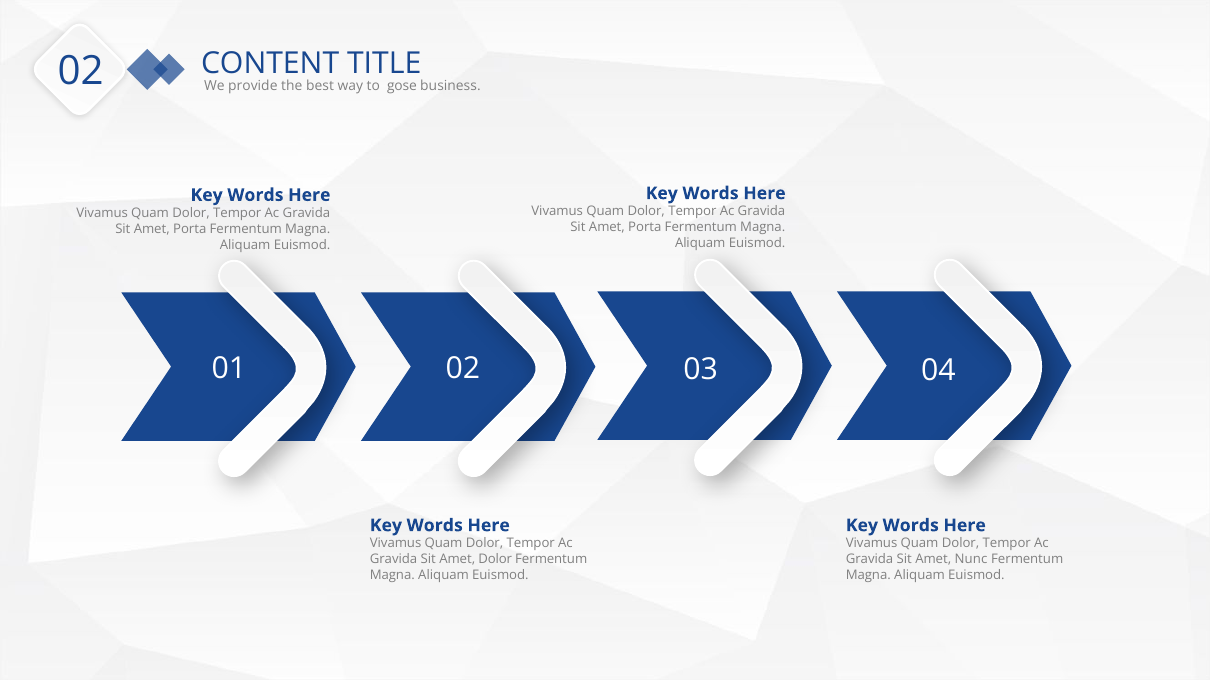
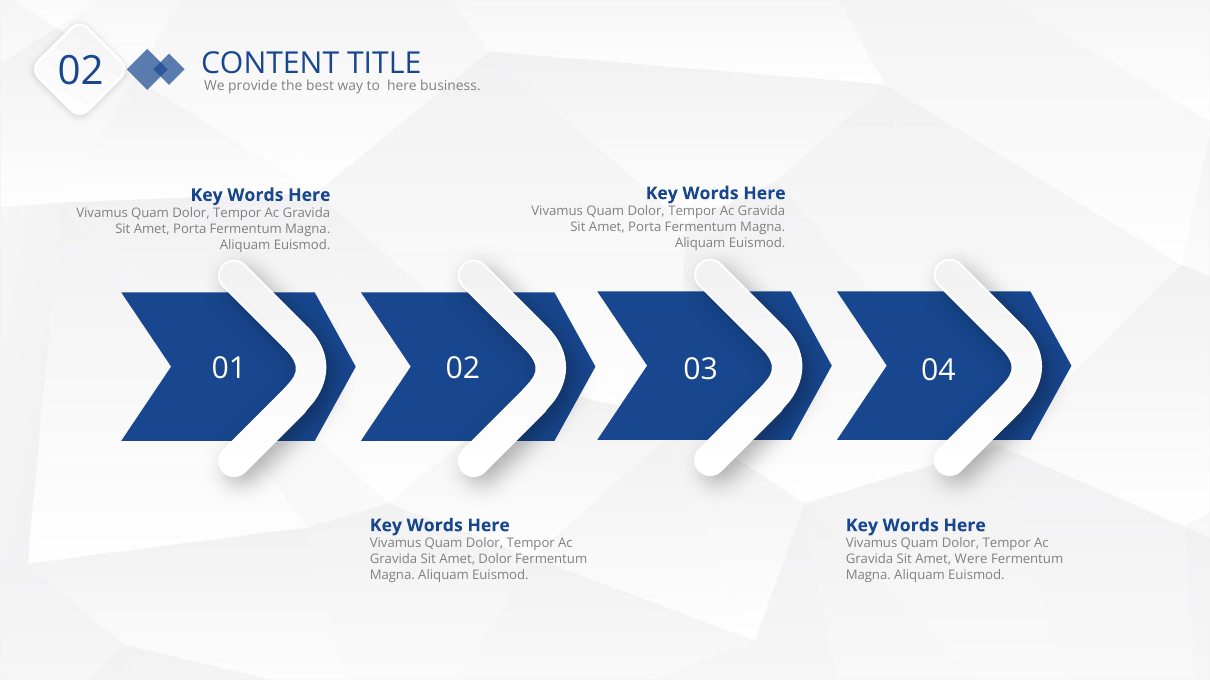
to gose: gose -> here (402, 86)
Nunc: Nunc -> Were (971, 560)
